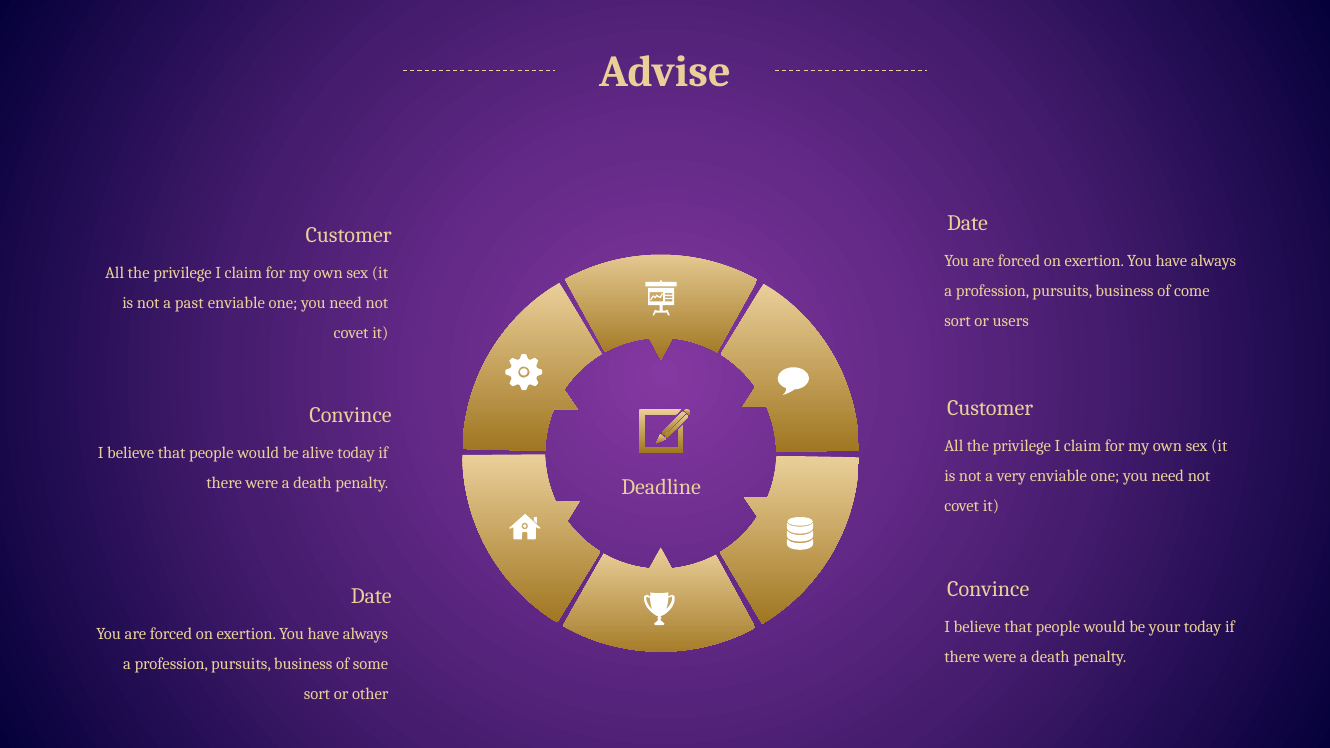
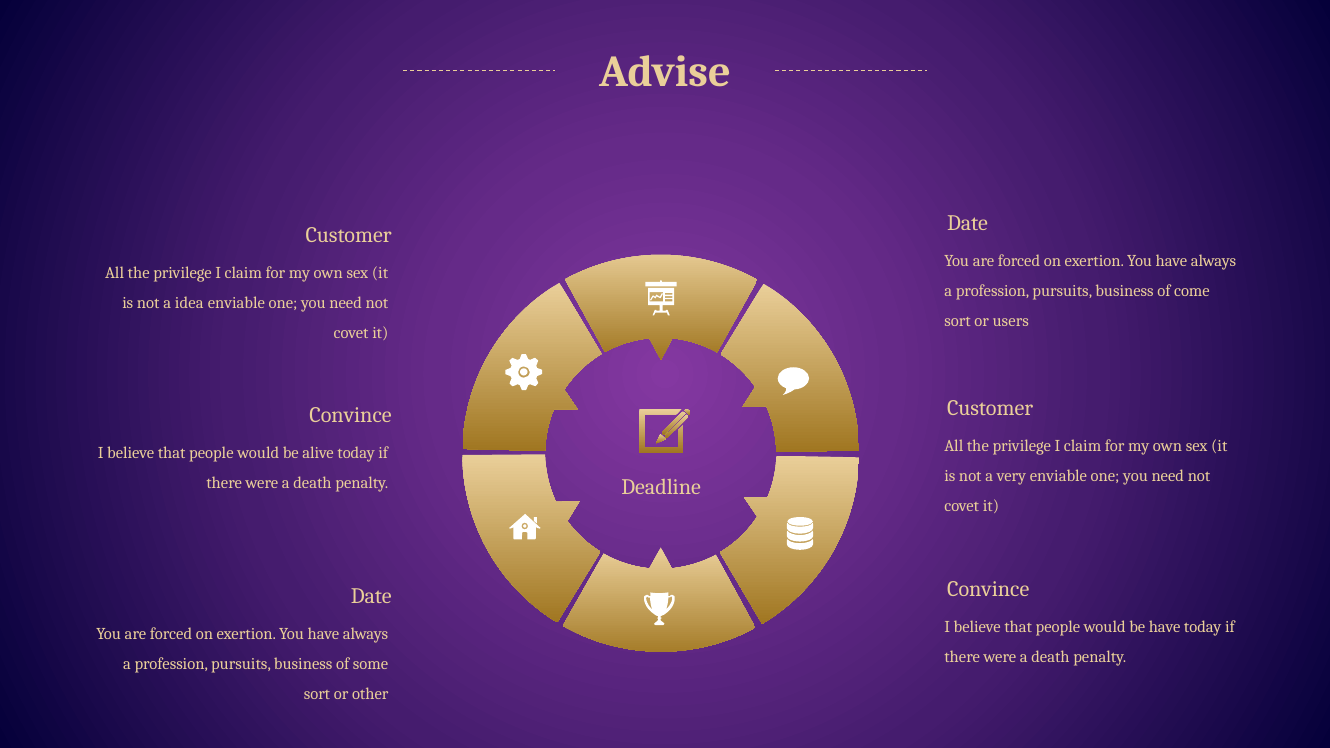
past: past -> idea (189, 303)
be your: your -> have (1165, 627)
